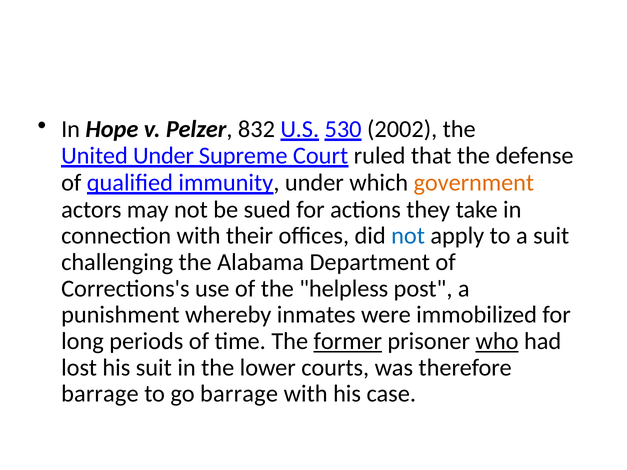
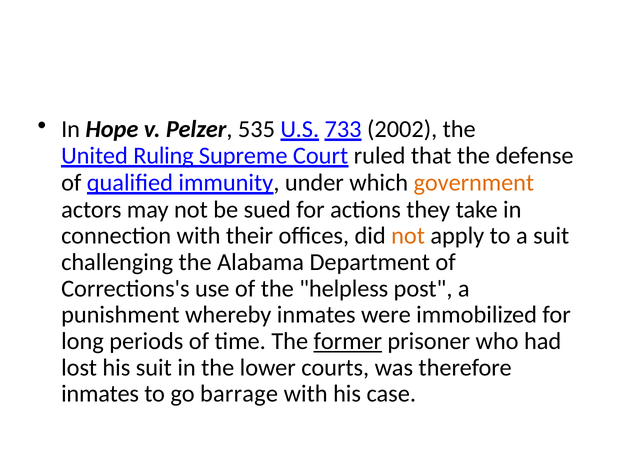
832: 832 -> 535 (256, 129)
530: 530 -> 733 (343, 129)
United Under: Under -> Ruling (163, 156)
not colour: blue -> orange (408, 236)
who underline: present -> none (497, 341)
barrage: barrage -> inmates (100, 394)
